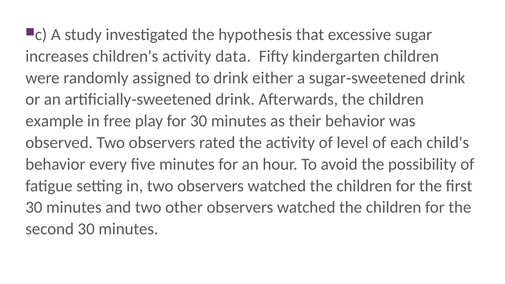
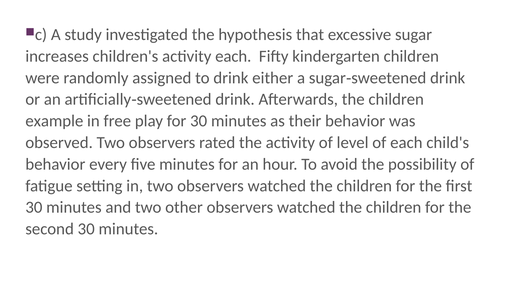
activity data: data -> each (233, 56)
